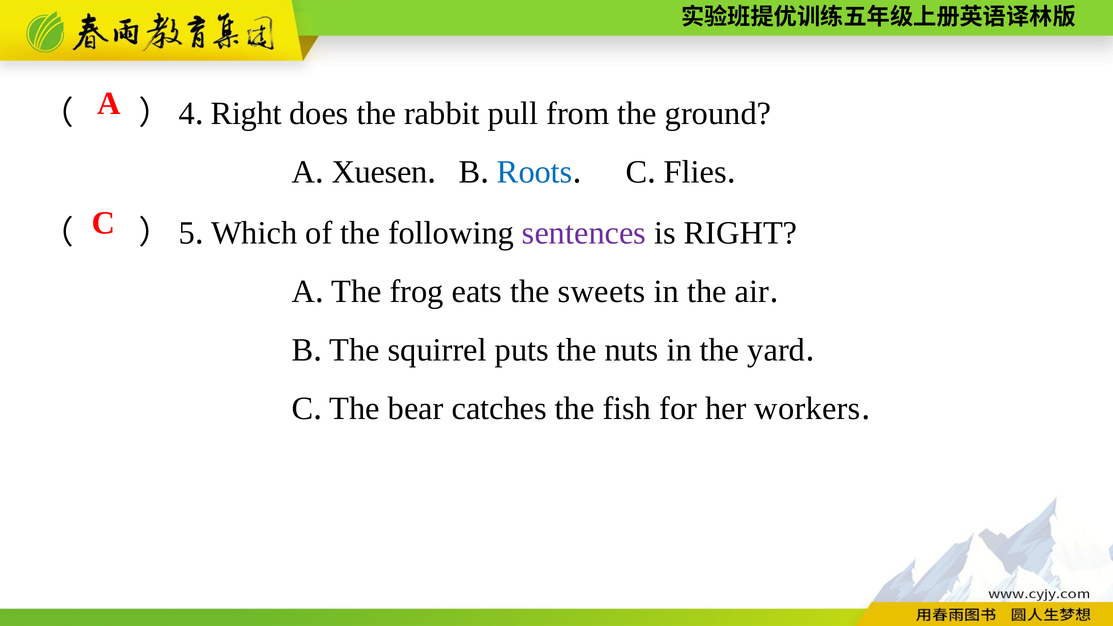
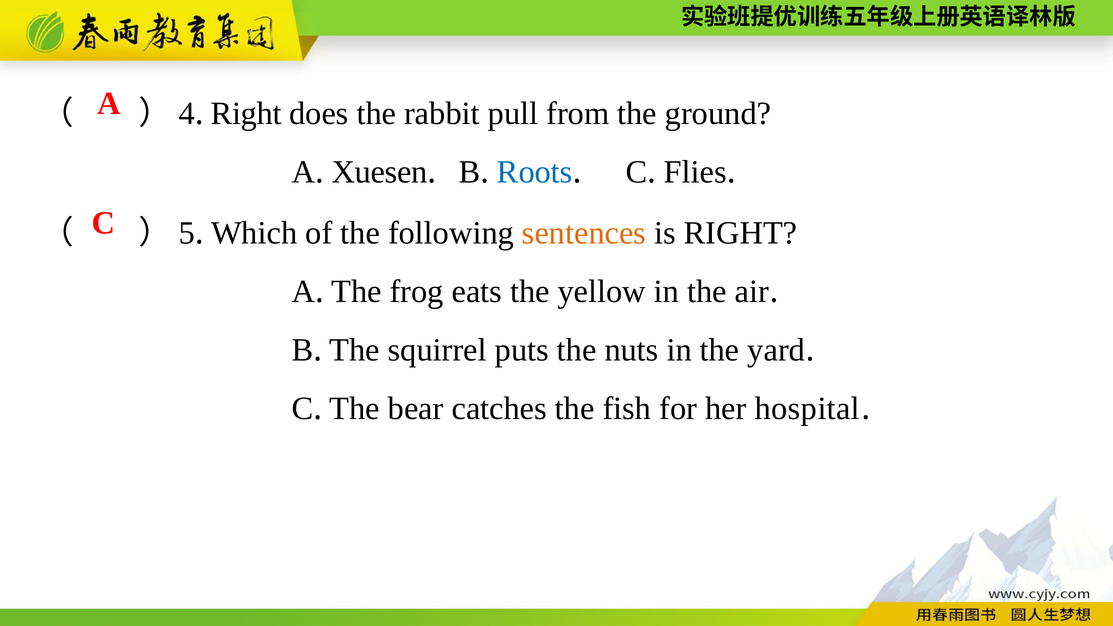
sentences colour: purple -> orange (584, 233)
sweets: sweets -> yellow (602, 292)
workers: workers -> hospital (807, 409)
